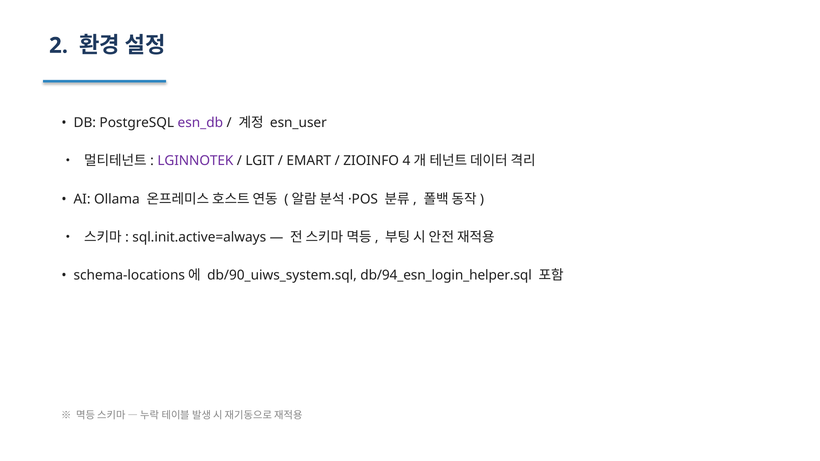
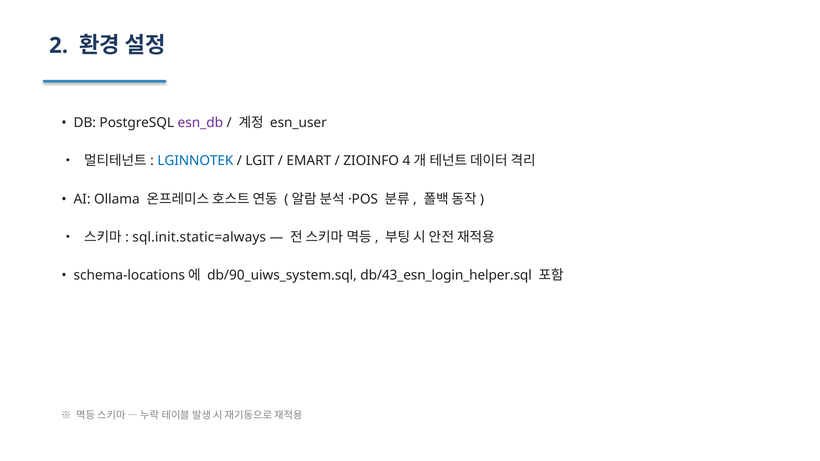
LGINNOTEK colour: purple -> blue (195, 161)
sql.init.active=always: sql.init.active=always -> sql.init.static=always (199, 237)
db/94_esn_login_helper.sql: db/94_esn_login_helper.sql -> db/43_esn_login_helper.sql (446, 275)
